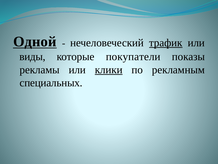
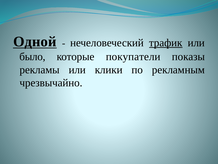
виды: виды -> было (32, 56)
клики underline: present -> none (109, 70)
специальных: специальных -> чрезвычайно (51, 83)
